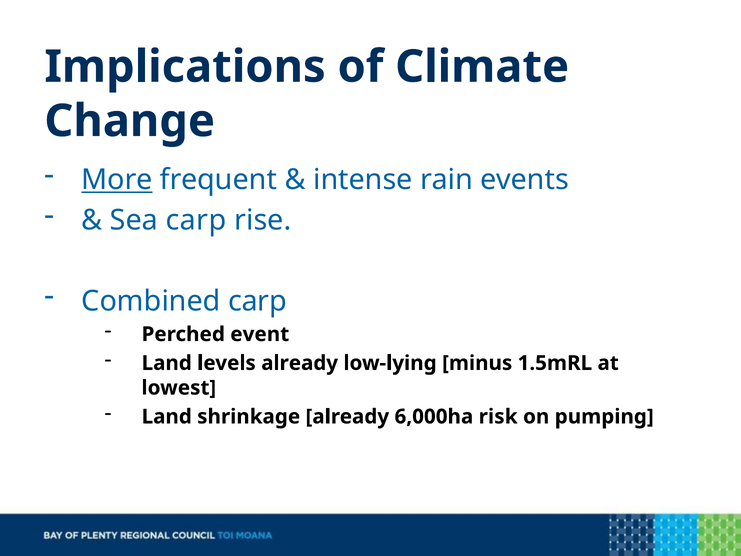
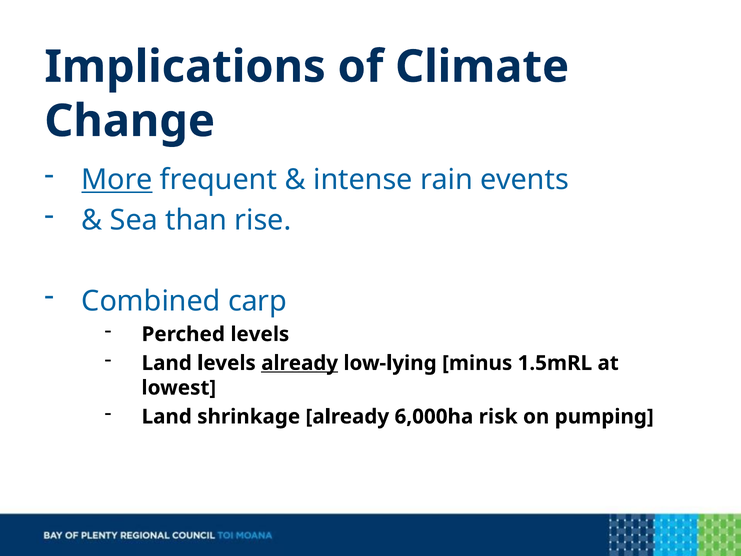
Sea carp: carp -> than (196, 220)
Perched event: event -> levels (260, 334)
already underline: none -> present (300, 363)
